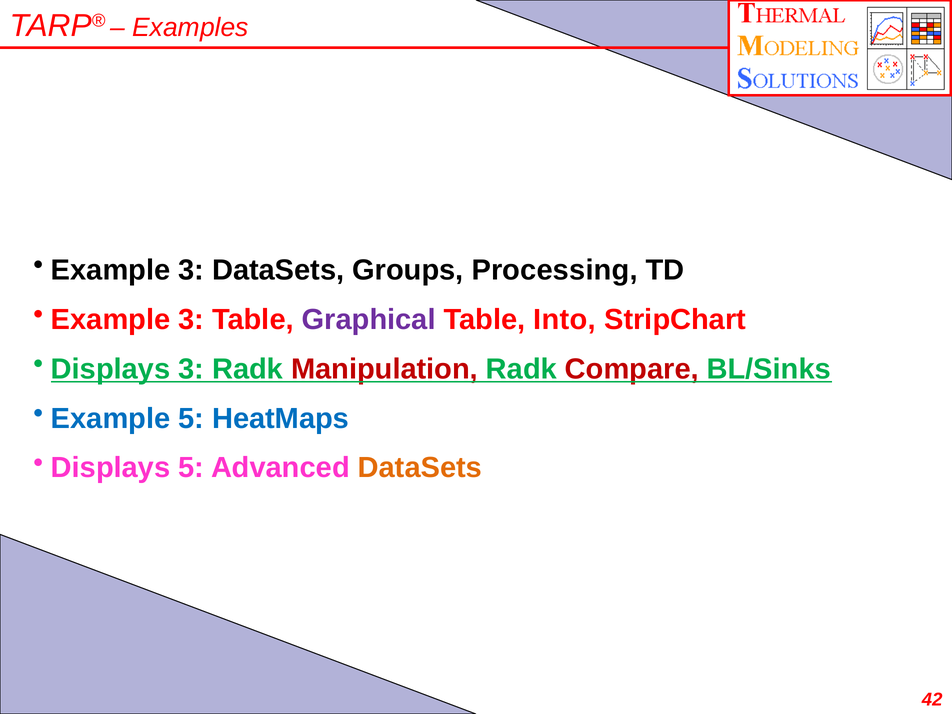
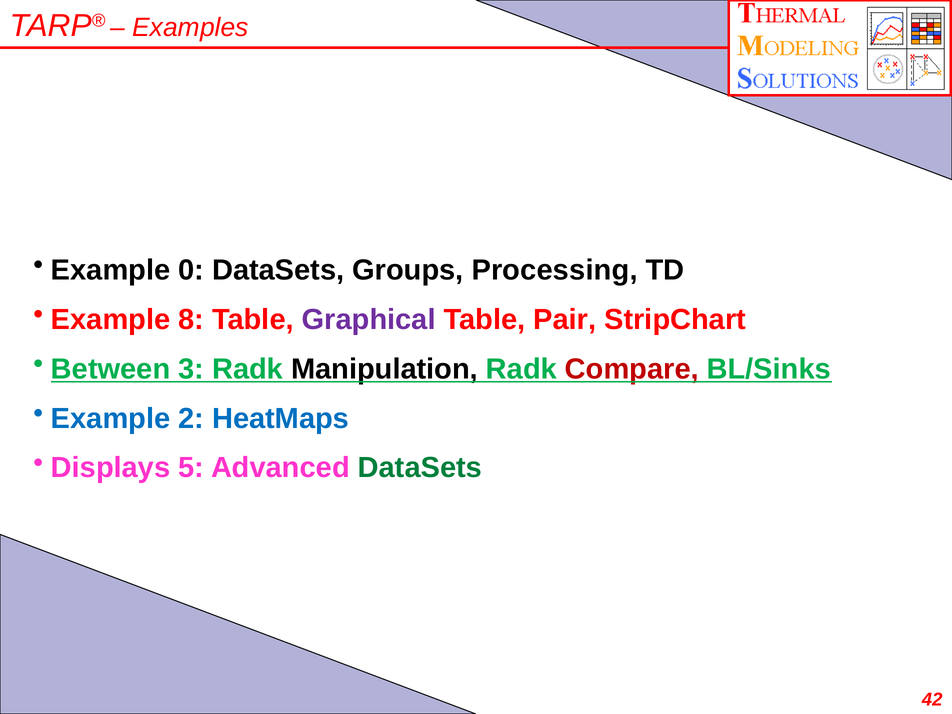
3: 3 -> 0 (191, 270)
3: 3 -> 8 (191, 320)
Into: Into -> Pair (565, 320)
Displays: Displays -> Between (111, 369)
Manipulation colour: red -> black (385, 369)
Example 5: 5 -> 2 (191, 418)
DataSets colour: orange -> green (420, 468)
